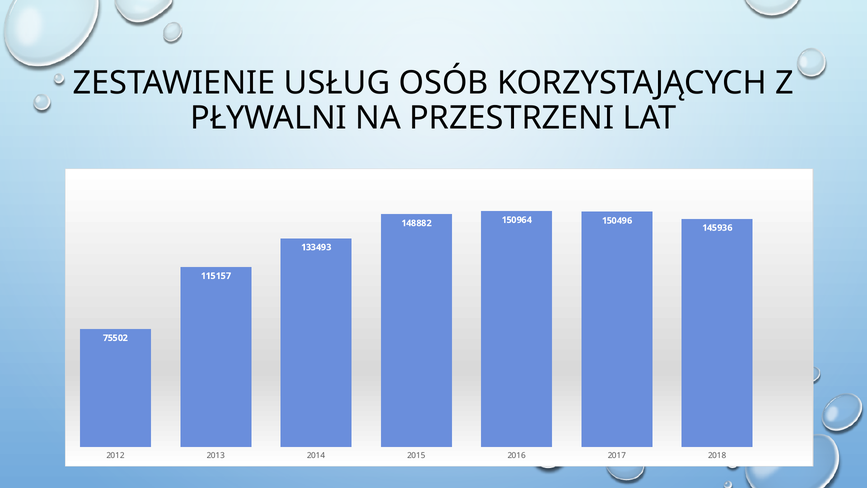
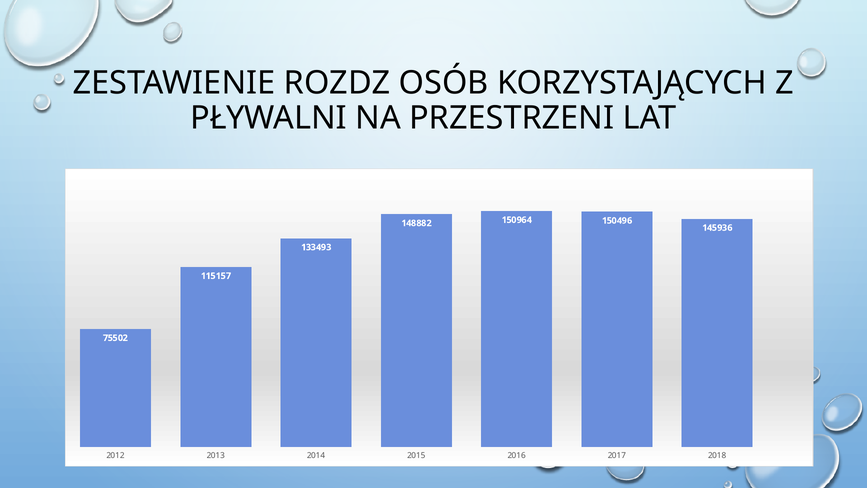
USŁUG: USŁUG -> ROZDZ (337, 83)
